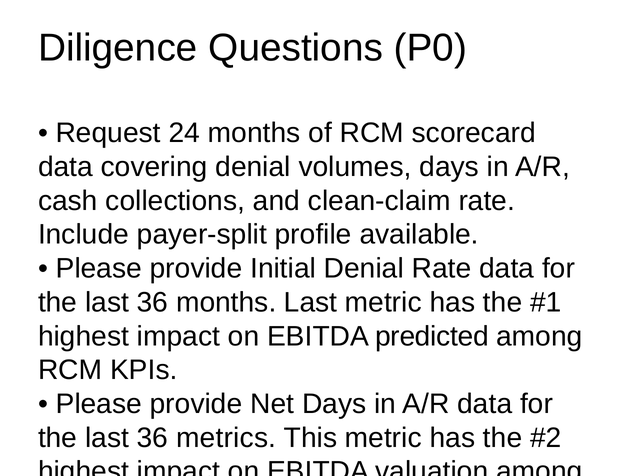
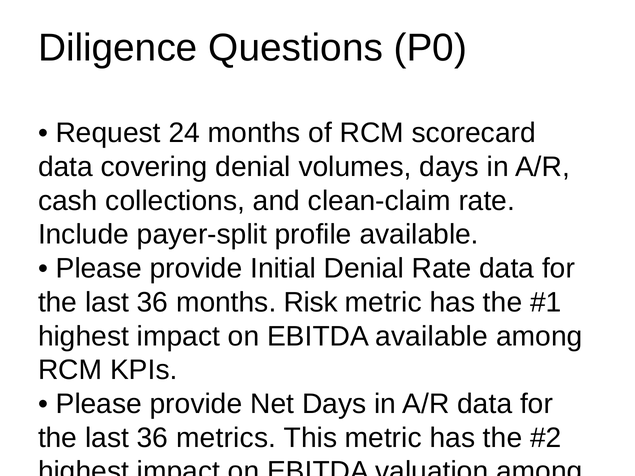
months Last: Last -> Risk (311, 303)
EBITDA predicted: predicted -> available (432, 336)
